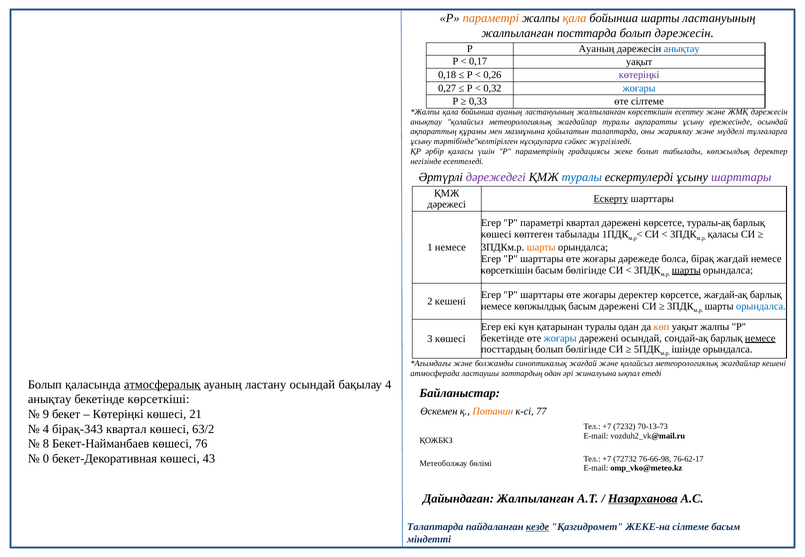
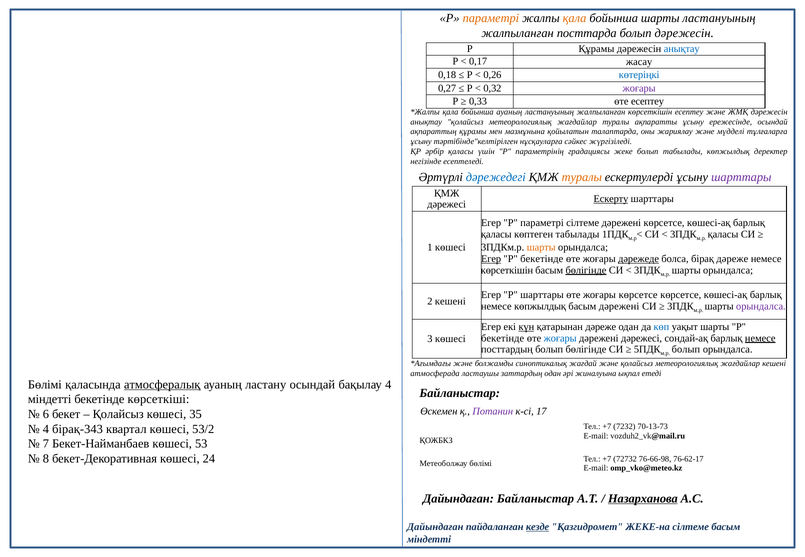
Р Ауаның: Ауаның -> Құрамы (596, 49)
0,17 уақыт: уақыт -> жасау (639, 62)
көтеріңкі colour: purple -> blue (639, 75)
жоғары colour: blue -> purple (639, 88)
өте сілтеме: сілтеме -> есептеу (648, 102)
дәрежедегі colour: purple -> blue (496, 177)
туралы colour: blue -> orange (582, 177)
параметрі квартал: квартал -> сілтеме (583, 223)
дәрежені көрсетсе туралы-ақ: туралы-ақ -> көшесі-ақ (709, 223)
көшесі: көшесі -> қаласы (496, 234)
1 немесе: немесе -> көшесі (450, 247)
Егер underline: none -> present (491, 259)
P шарттары: шарттары -> бекетінде (542, 259)
дәрежеде underline: none -> present (639, 259)
бірақ жағдай: жағдай -> дәреже (732, 259)
бөлігінде underline: none -> present (586, 270)
шарты underline: present -> none (686, 270)
жоғары деректер: деректер -> көрсетсе (638, 295)
жағдай-ақ: жағдай-ақ -> көшесі-ақ (726, 295)
орындалса colour: blue -> purple (761, 306)
күн underline: none -> present (526, 327)
қатарынан туралы: туралы -> дәреже (601, 327)
көп colour: orange -> blue (661, 327)
уақыт жалпы: жалпы -> шарты (715, 327)
дәрежені осындай: осындай -> дәрежесі (642, 338)
ішінде: ішінде -> болып (686, 350)
Болып: Болып -> Бөлімі (45, 385)
анықтау: анықтау -> міндетті (50, 400)
Потанин colour: orange -> purple (493, 412)
77: 77 -> 17 (541, 412)
9: 9 -> 6 (46, 414)
Көтеріңкі: Көтеріңкі -> Қолайсыз (118, 414)
21: 21 -> 35 (196, 414)
63/2: 63/2 -> 53/2 (203, 429)
8: 8 -> 7 (46, 444)
76: 76 -> 53 (201, 444)
0: 0 -> 8 (46, 459)
43: 43 -> 24 (209, 459)
Дайындаған Жалпыланған: Жалпыланған -> Байланыстар (536, 499)
Талаптарда: Талаптарда -> Дайындаған (435, 527)
